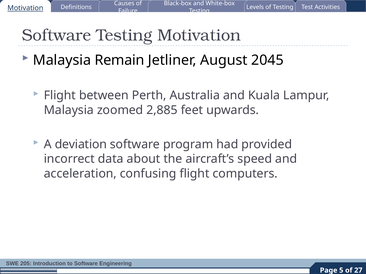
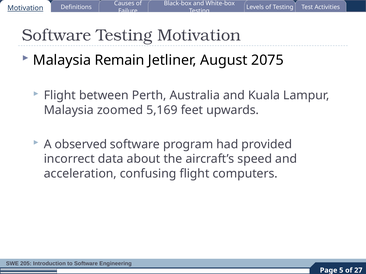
2045: 2045 -> 2075 (267, 60)
2,885: 2,885 -> 5,169 (162, 110)
deviation: deviation -> observed (81, 145)
